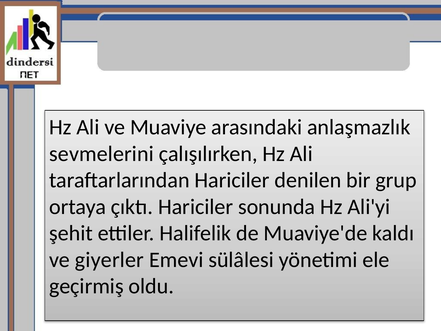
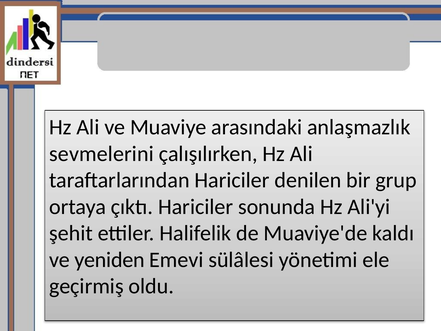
giyerler: giyerler -> yeniden (110, 260)
